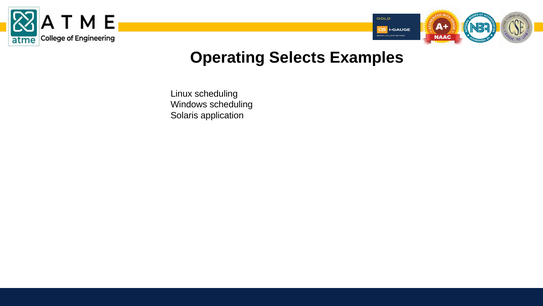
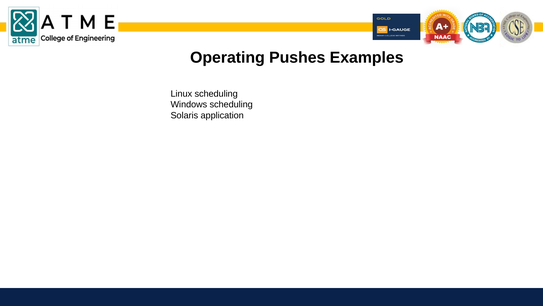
Selects: Selects -> Pushes (297, 57)
